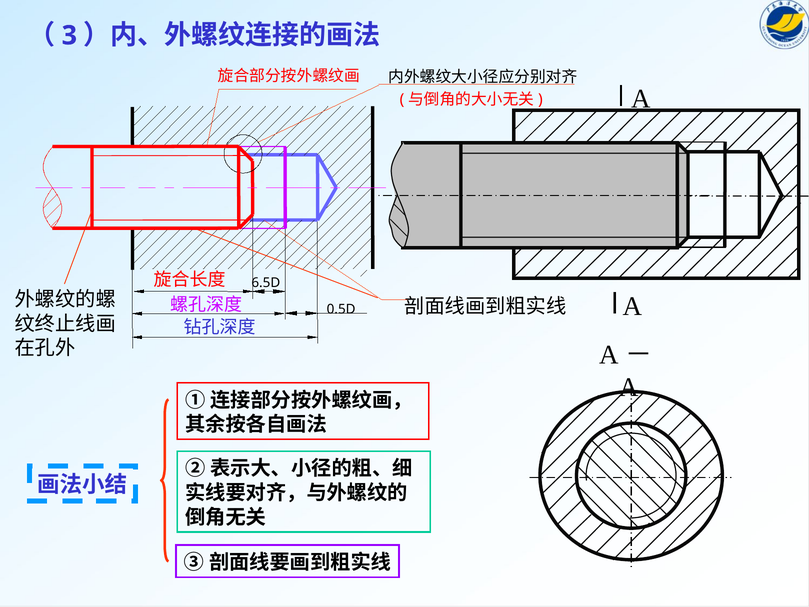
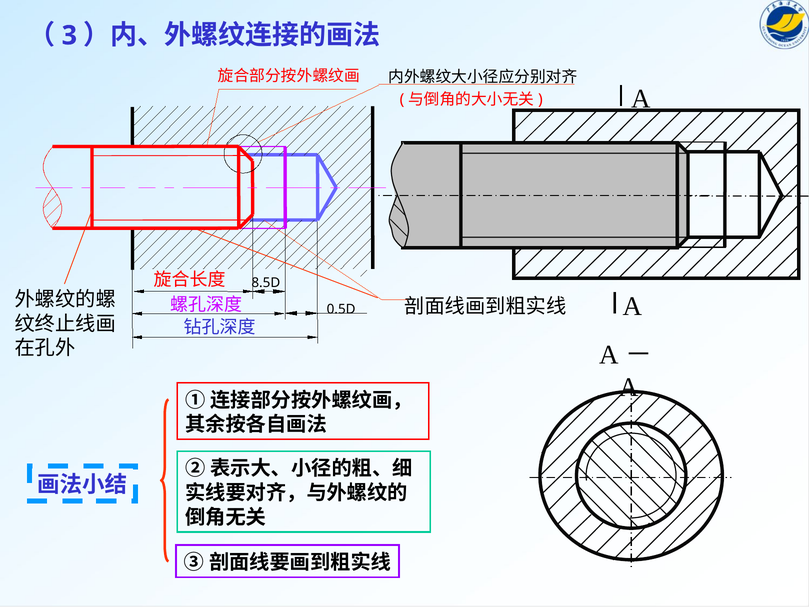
6.5D: 6.5D -> 8.5D (266, 283)
